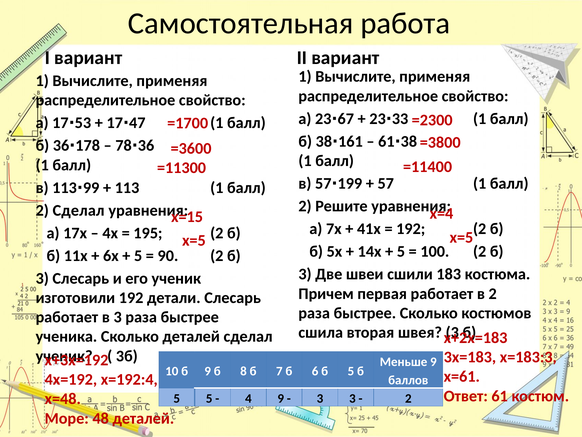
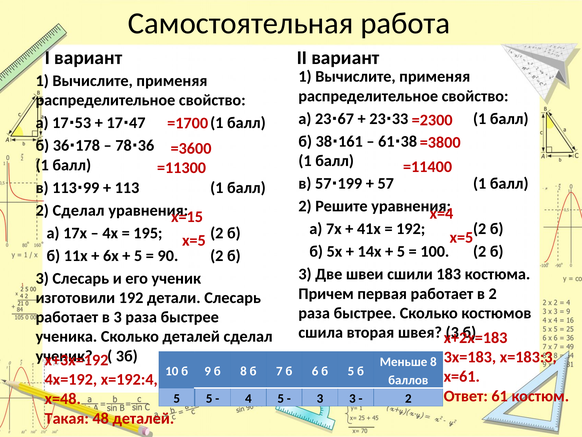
Меньше 9: 9 -> 8 (433, 362)
4 9: 9 -> 5 (281, 398)
Море: Море -> Такая (67, 418)
